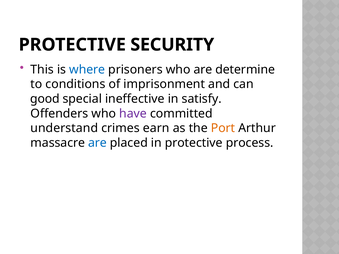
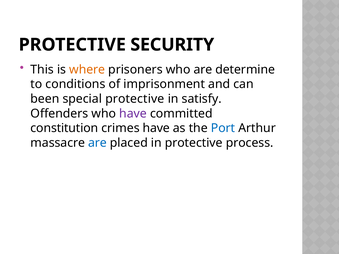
where colour: blue -> orange (87, 70)
good: good -> been (45, 99)
special ineffective: ineffective -> protective (135, 99)
understand: understand -> constitution (64, 128)
crimes earn: earn -> have (156, 128)
Port colour: orange -> blue (223, 128)
